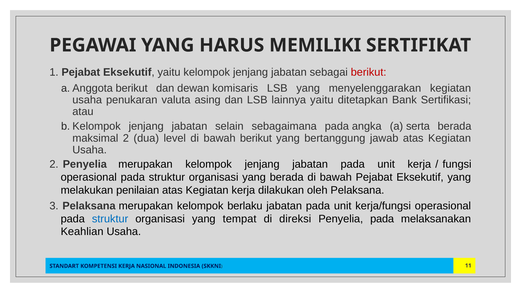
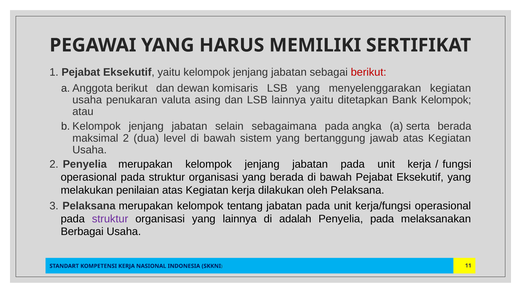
Bank Sertifikasi: Sertifikasi -> Kelompok (446, 100)
bawah berikut: berikut -> sistem (256, 138)
berlaku: berlaku -> tentang (245, 206)
struktur colour: blue -> purple (110, 219)
yang tempat: tempat -> lainnya (240, 219)
direksi: direksi -> adalah (295, 219)
Keahlian: Keahlian -> Berbagai (82, 232)
